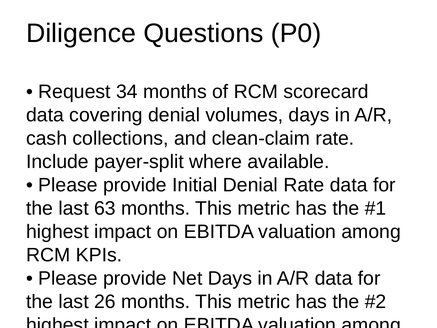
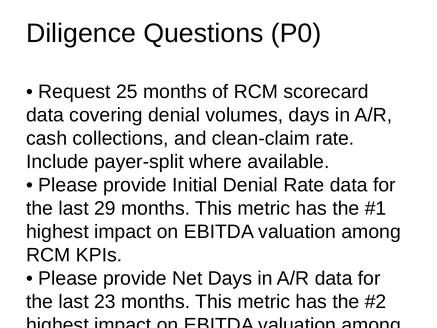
34: 34 -> 25 (127, 92)
63: 63 -> 29 (105, 208)
26: 26 -> 23 (105, 301)
